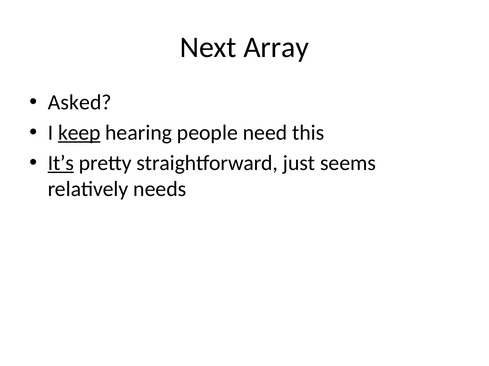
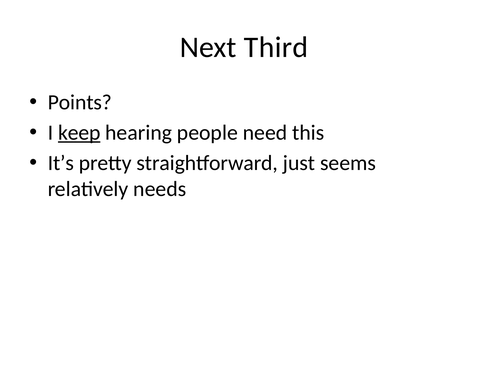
Array: Array -> Third (276, 47)
Asked: Asked -> Points (80, 103)
It’s underline: present -> none (61, 163)
